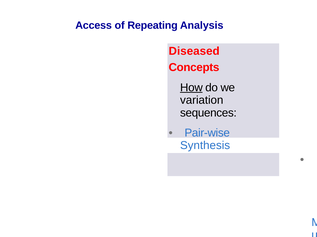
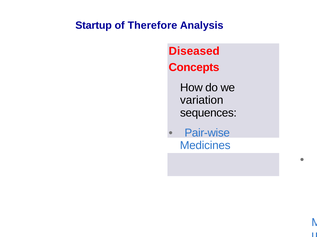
Access: Access -> Startup (94, 26)
Repeating: Repeating -> Therefore (152, 26)
How underline: present -> none (191, 88)
Synthesis: Synthesis -> Medicines (205, 146)
